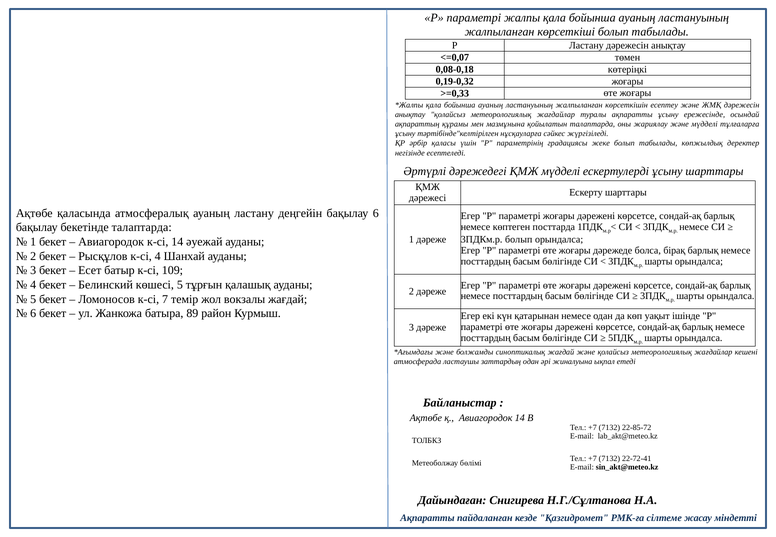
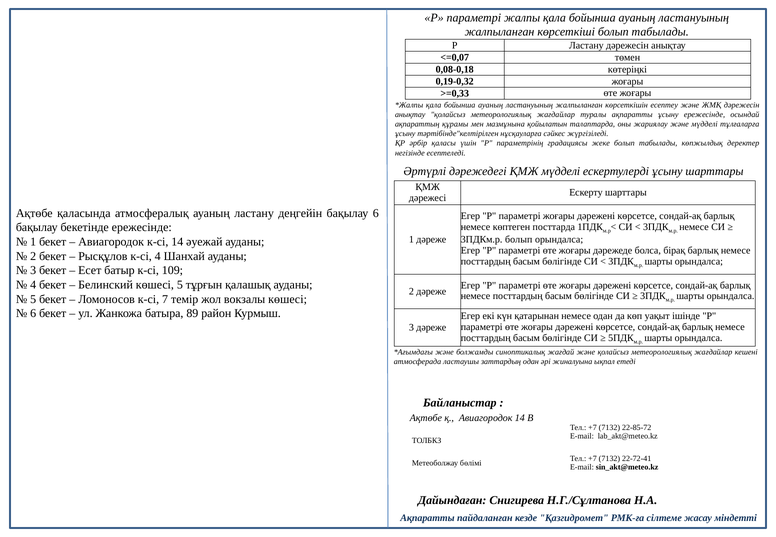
бекетінде талаптарда: талаптарда -> ережесінде (142, 228)
вокзалы жағдай: жағдай -> көшесі (288, 299)
